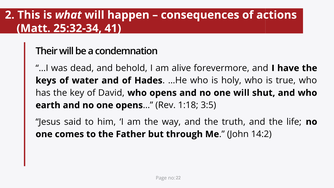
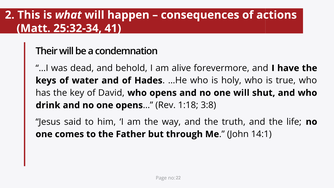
earth: earth -> drink (48, 105)
3:5: 3:5 -> 3:8 (208, 105)
14:2: 14:2 -> 14:1 (261, 134)
